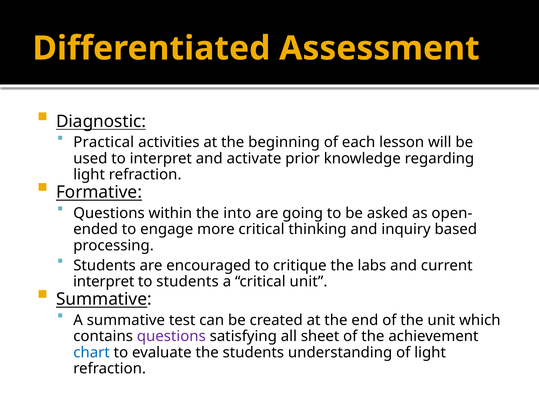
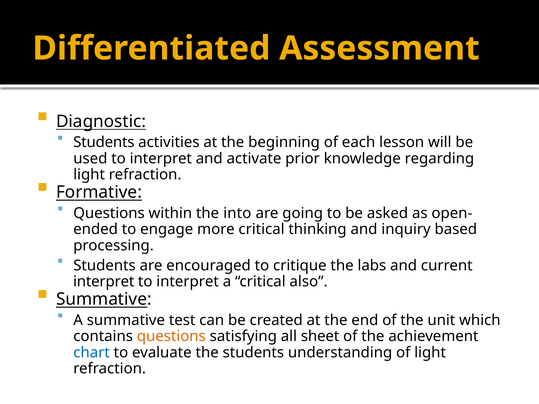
Practical: Practical -> Students (104, 142)
students: students -> interpret (188, 282)
critical unit: unit -> also (309, 282)
questions colour: purple -> orange (171, 336)
